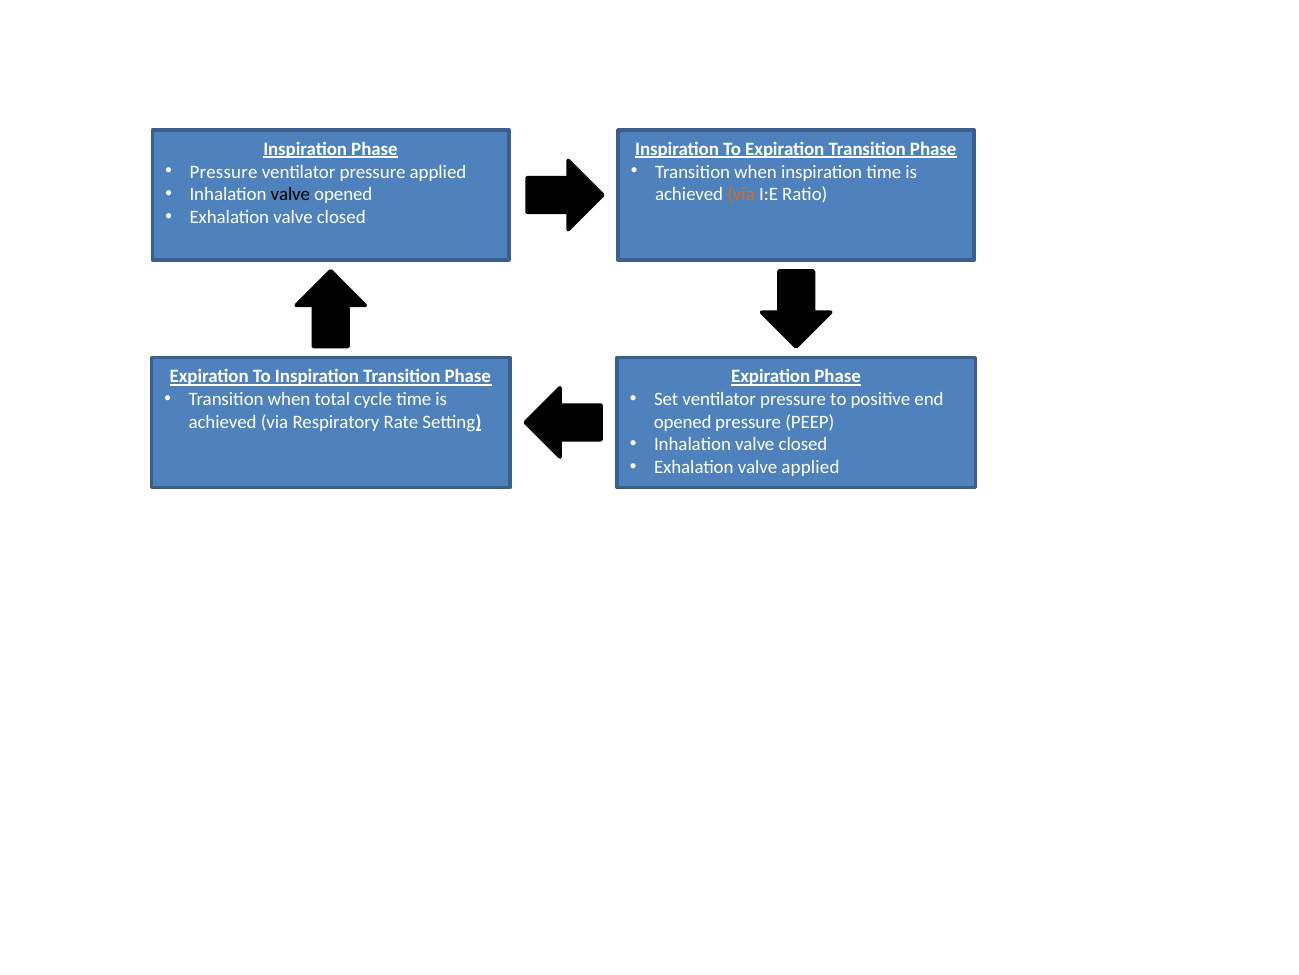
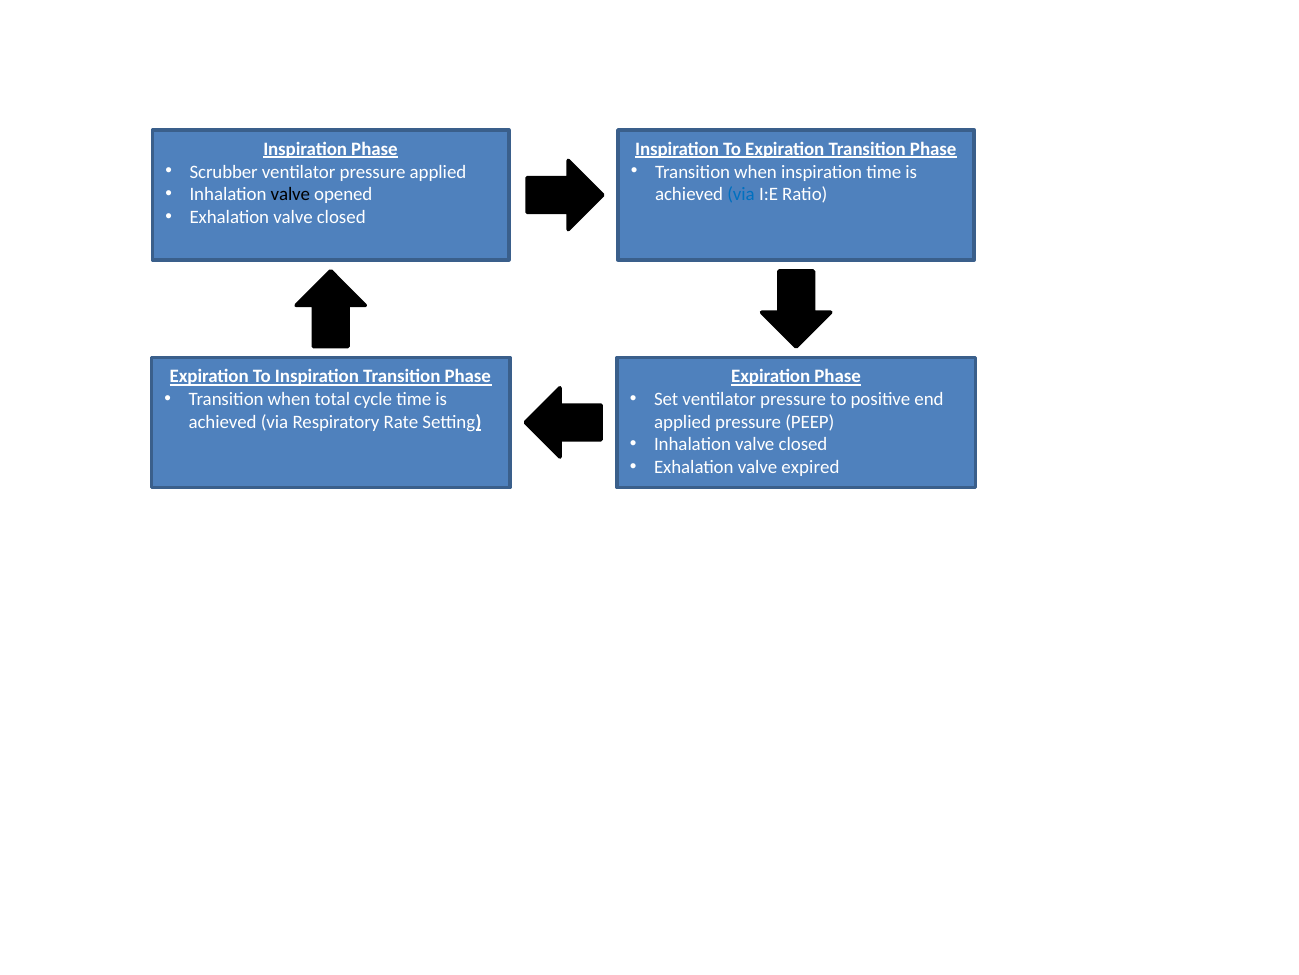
Pressure: Pressure -> Scrubber (224, 172)
via colour: orange -> blue (741, 194)
opened: opened -> applied (683, 422)
valve applied: applied -> expired (810, 467)
